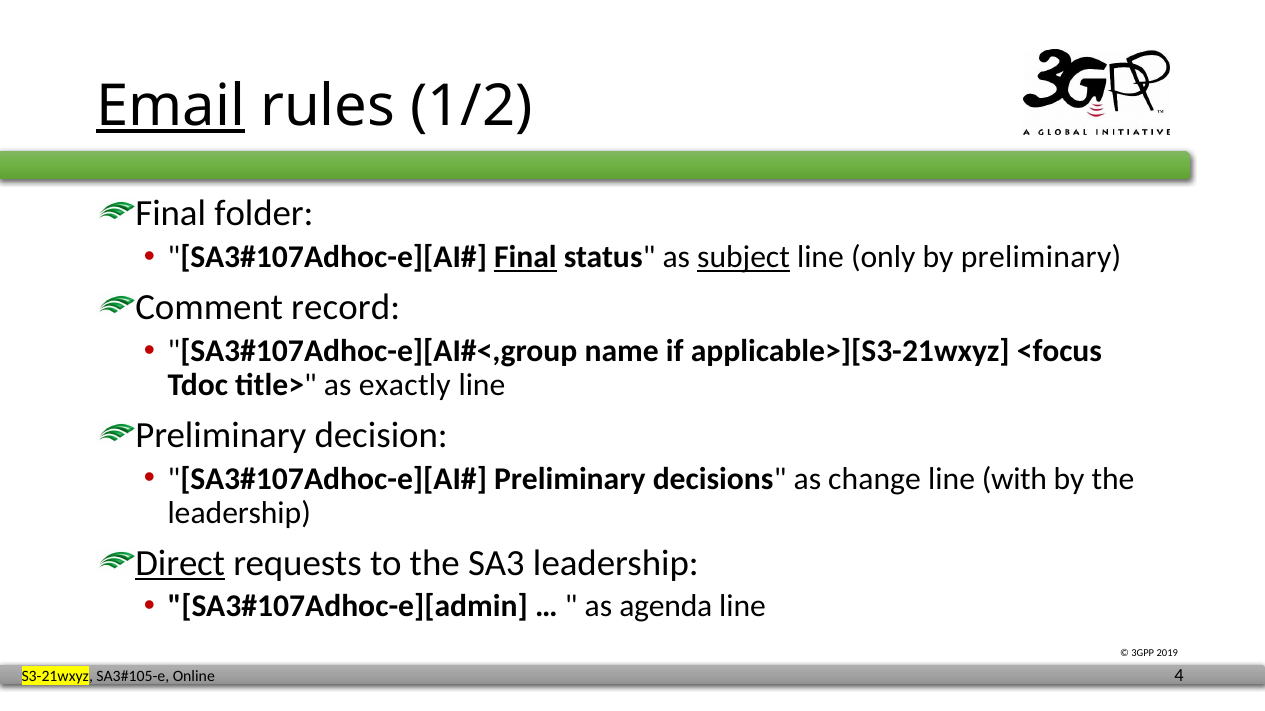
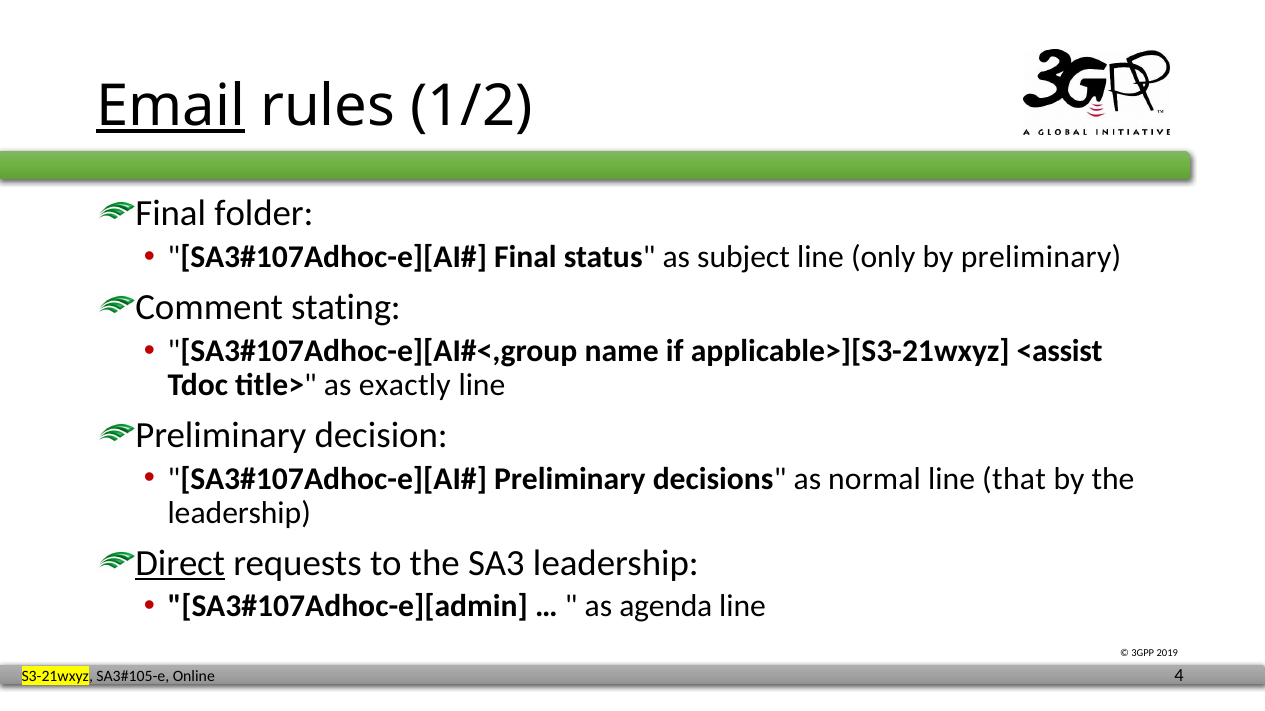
Final underline: present -> none (525, 257)
subject underline: present -> none (744, 257)
record: record -> stating (346, 308)
<focus: <focus -> <assist (1060, 351)
change: change -> normal (875, 479)
with: with -> that (1014, 479)
